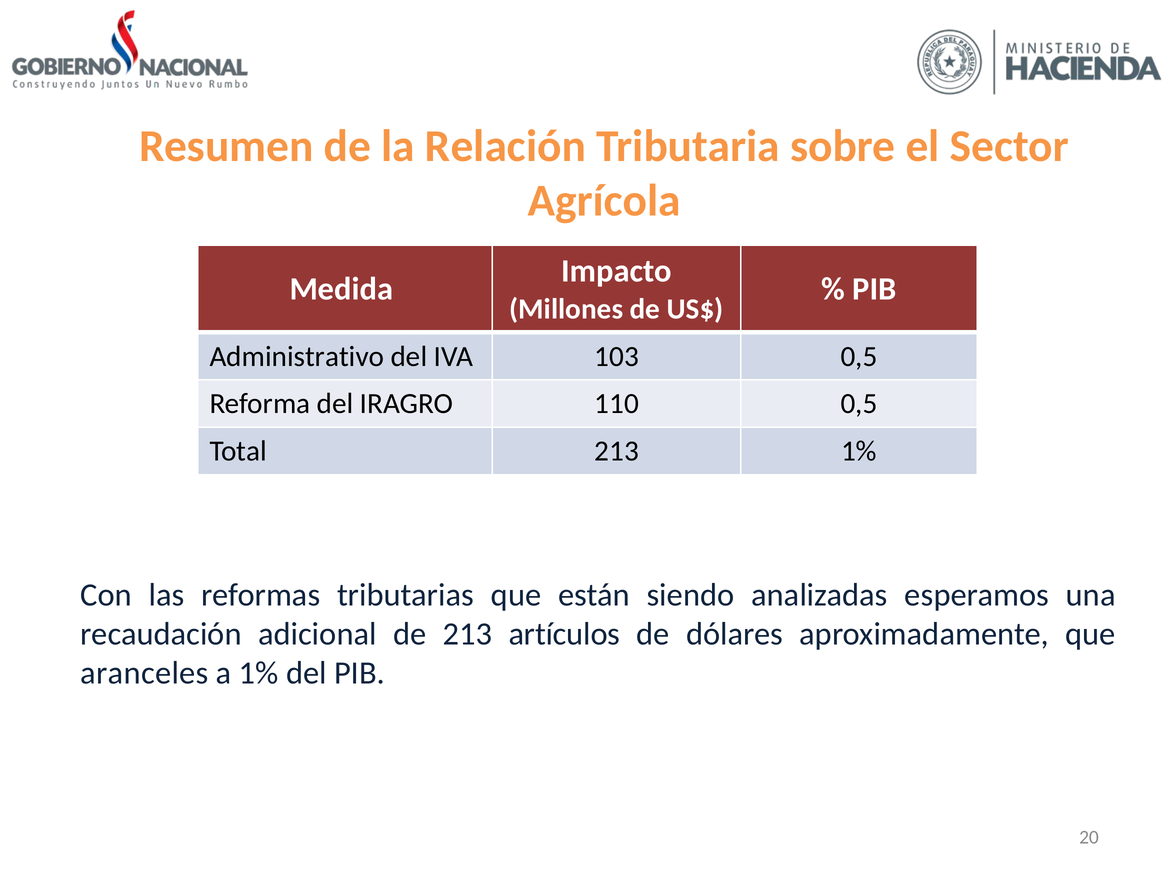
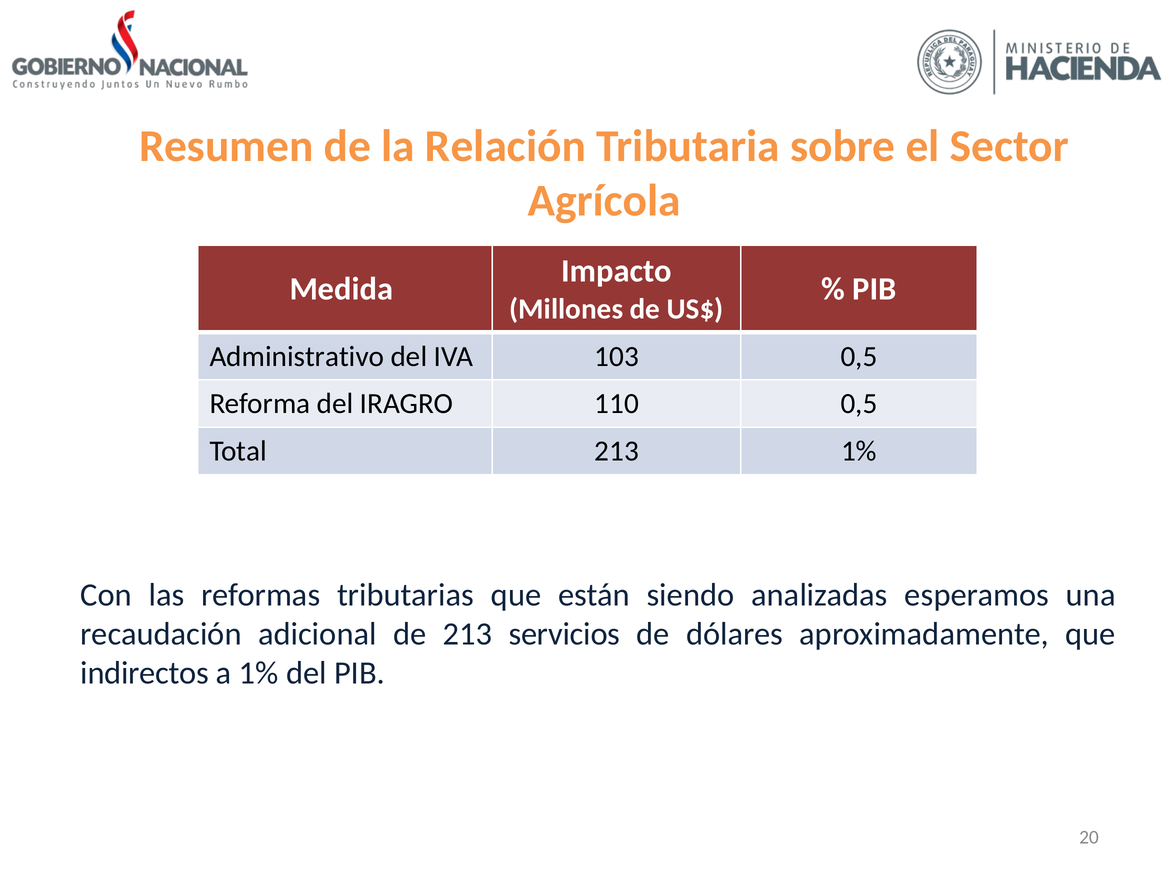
artículos: artículos -> servicios (564, 634)
aranceles: aranceles -> indirectos (145, 673)
